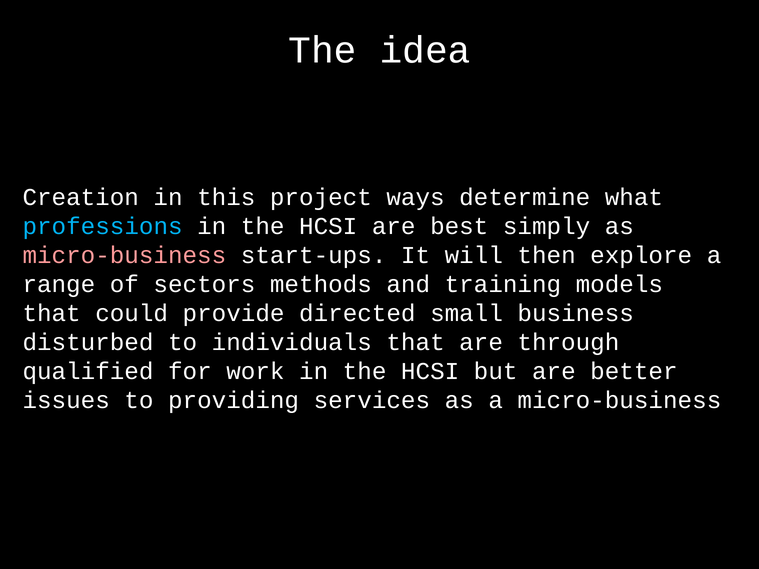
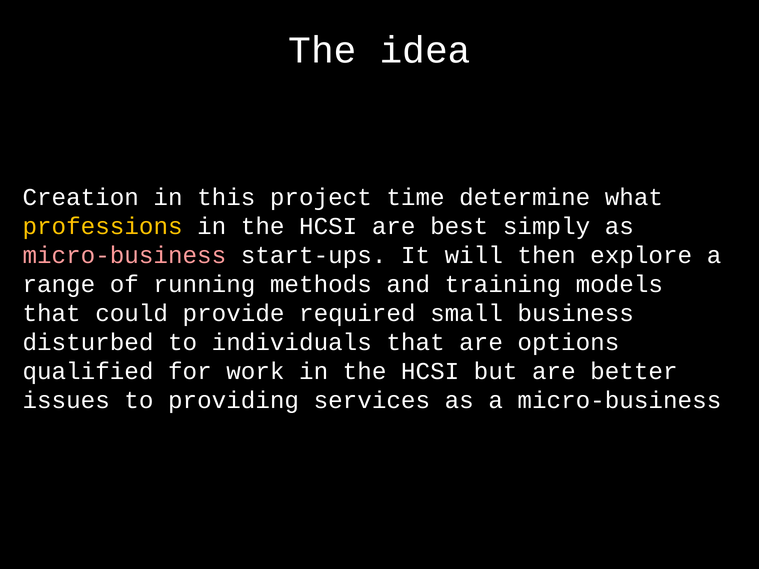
ways: ways -> time (416, 197)
professions colour: light blue -> yellow (103, 226)
sectors: sectors -> running (204, 284)
directed: directed -> required (357, 313)
through: through -> options (568, 343)
